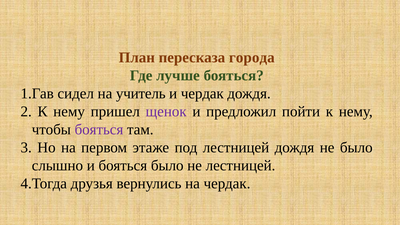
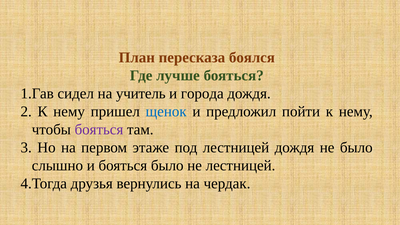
города: города -> боялся (252, 58)
и чердак: чердак -> города (202, 94)
щенок colour: purple -> blue (166, 112)
